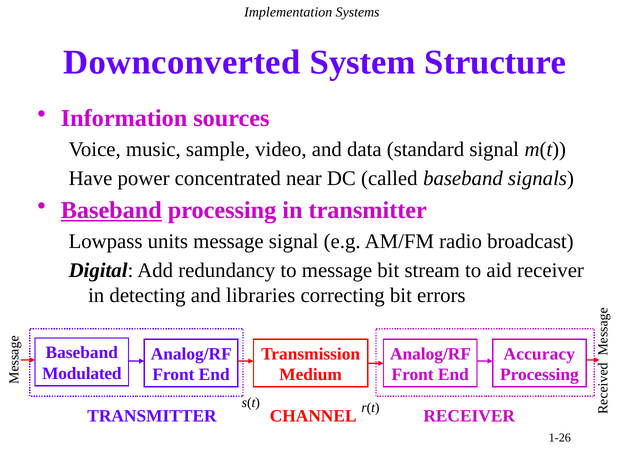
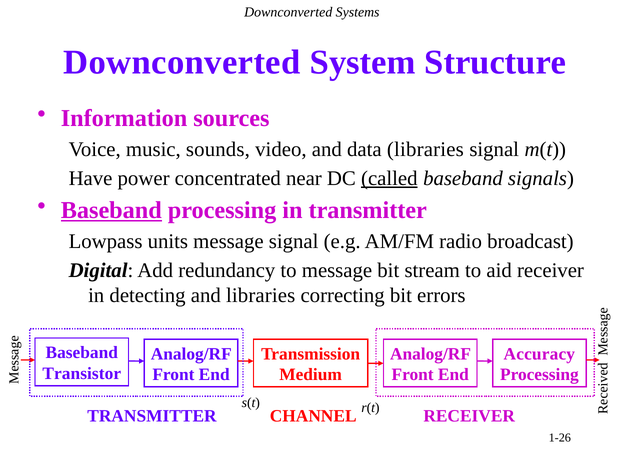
Implementation: Implementation -> Downconverted (288, 12)
sample: sample -> sounds (218, 149)
data standard: standard -> libraries (425, 149)
called underline: none -> present (389, 178)
Modulated: Modulated -> Transistor (82, 374)
